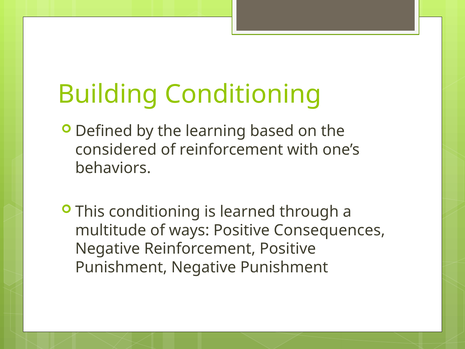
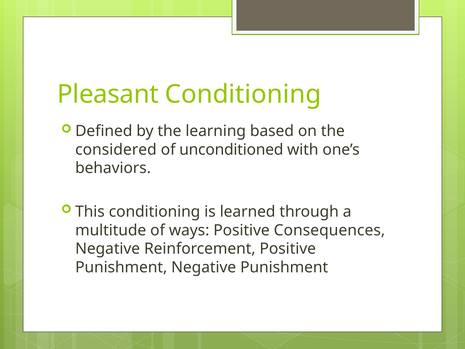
Building: Building -> Pleasant (108, 94)
of reinforcement: reinforcement -> unconditioned (231, 149)
